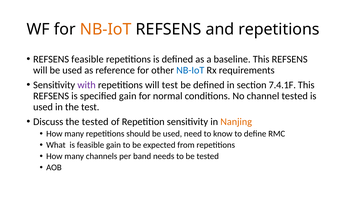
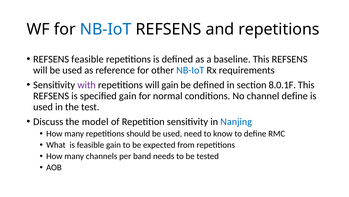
NB-IoT colour: orange -> blue (106, 29)
will test: test -> gain (170, 85)
7.4.1F: 7.4.1F -> 8.0.1F (282, 85)
channel tested: tested -> define (295, 96)
the tested: tested -> model (95, 121)
Nanjing colour: orange -> blue (236, 121)
